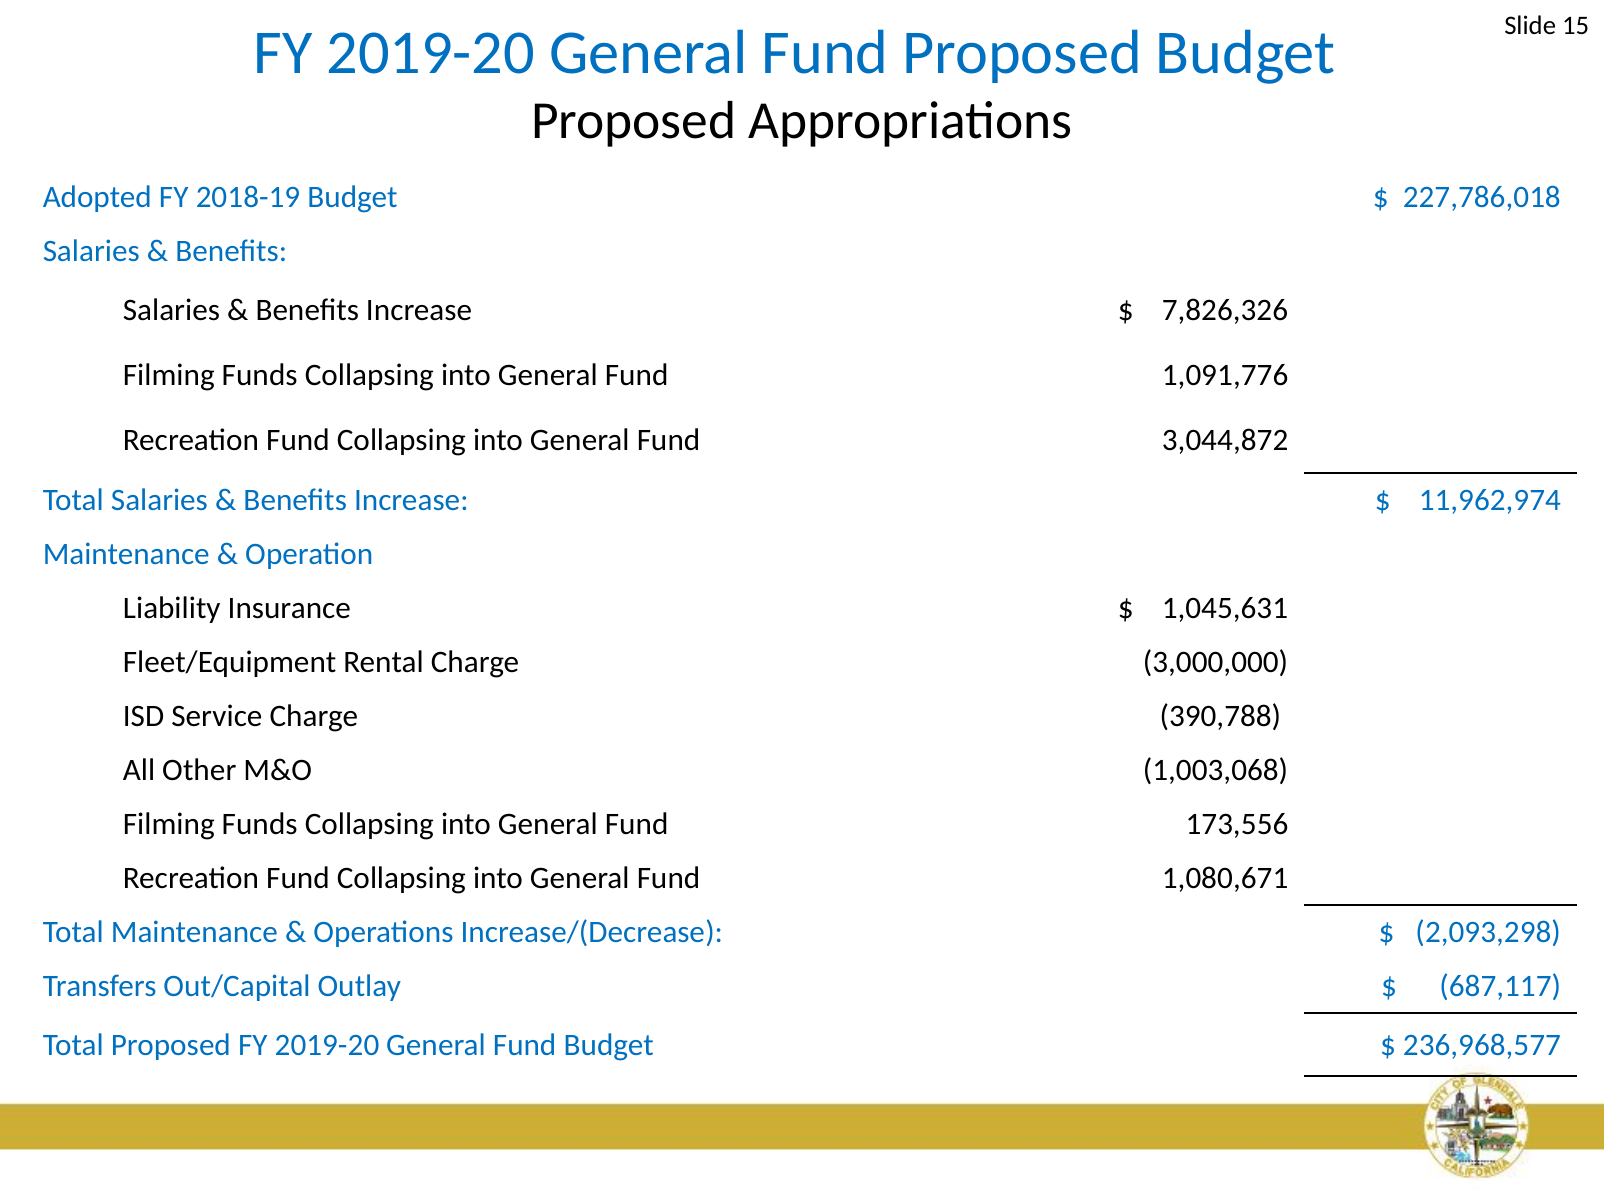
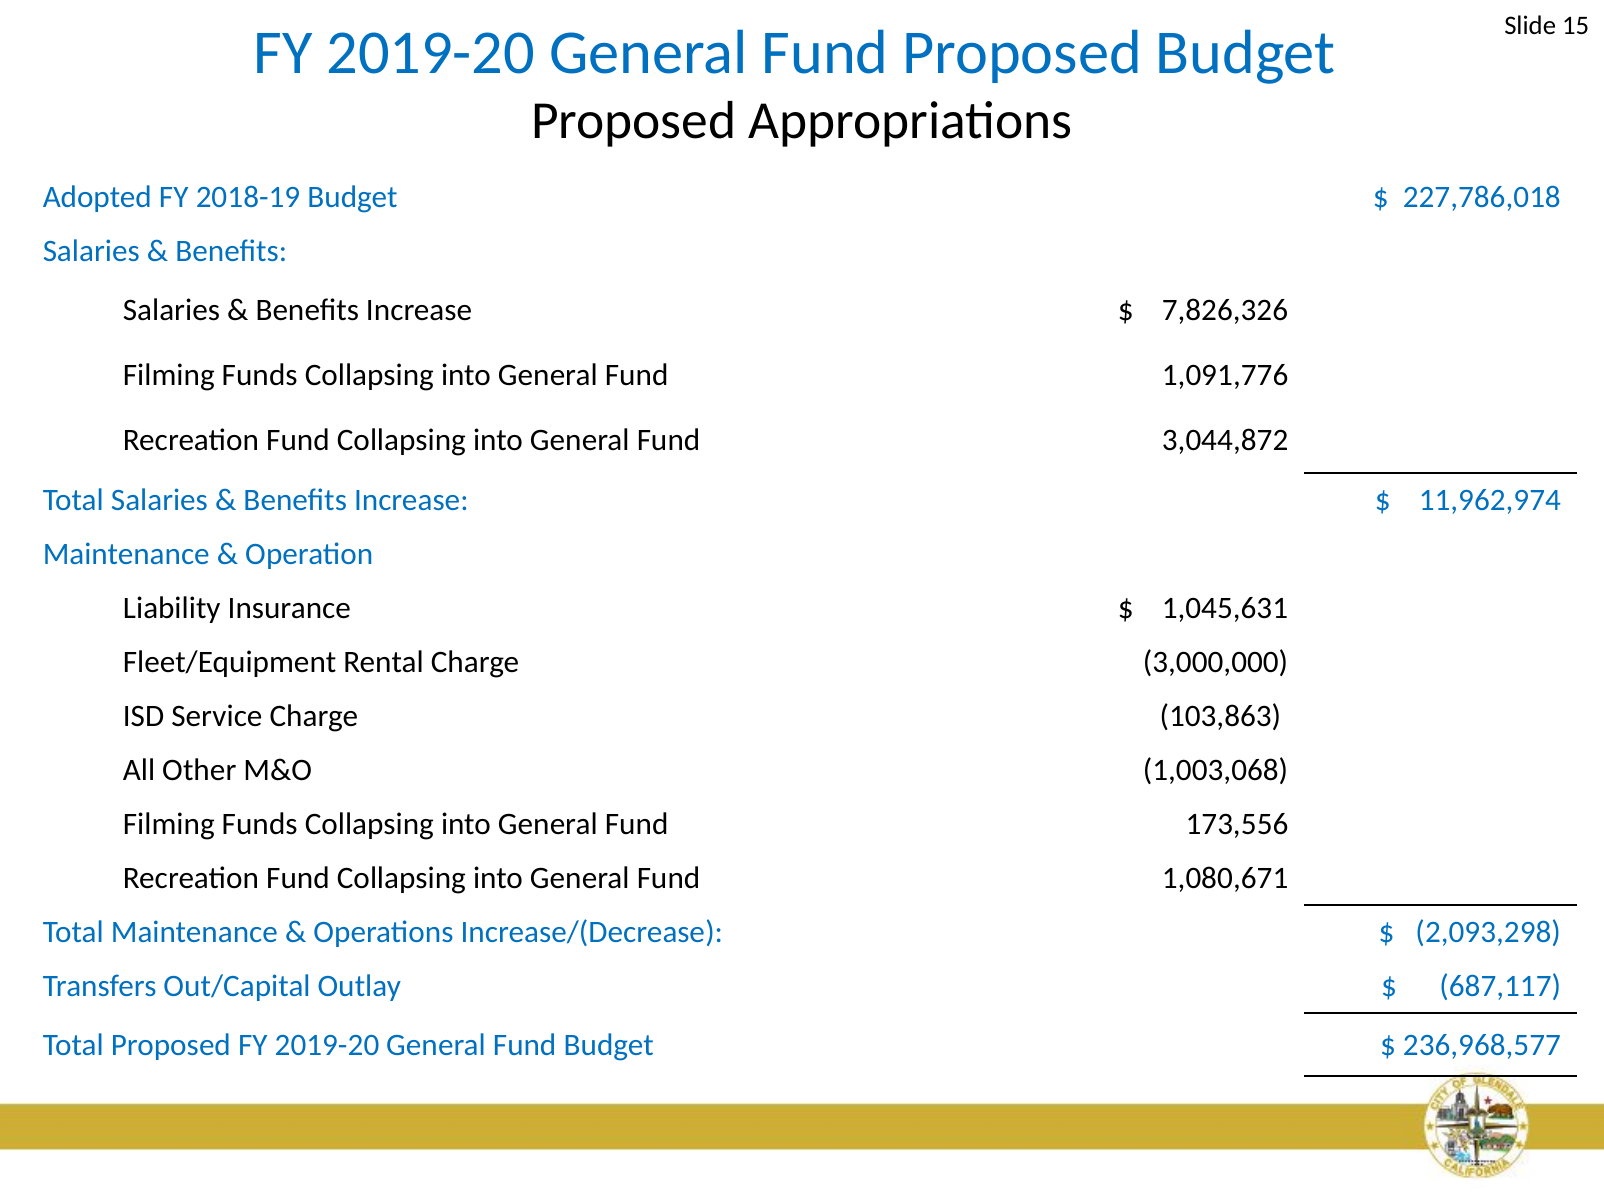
390,788: 390,788 -> 103,863 (1220, 716)
